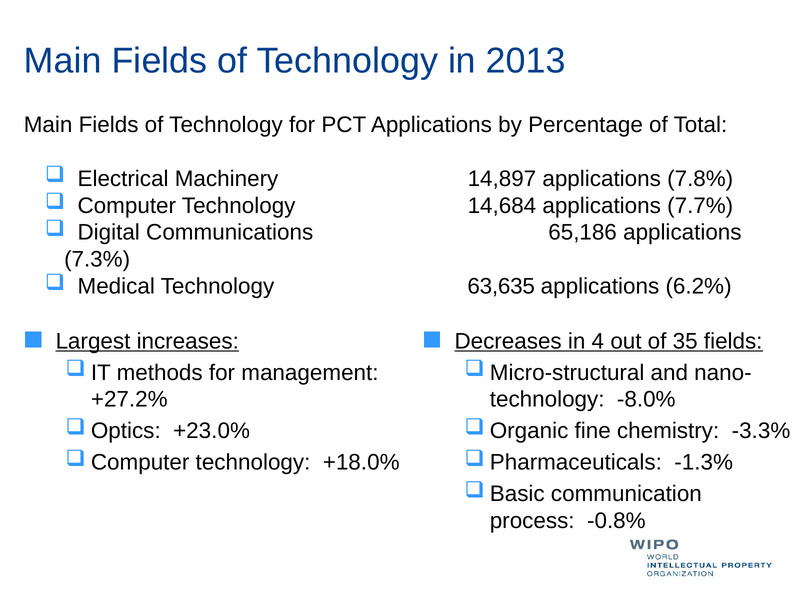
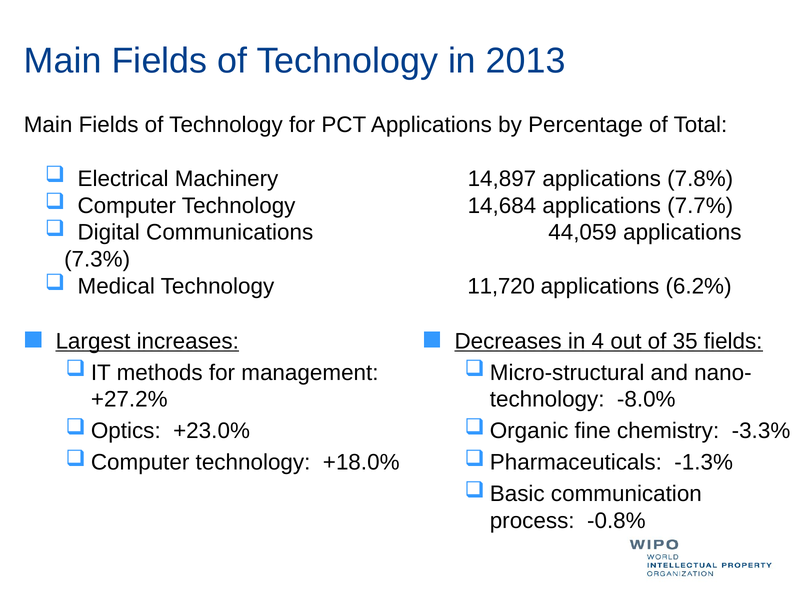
65,186: 65,186 -> 44,059 (583, 232)
63,635: 63,635 -> 11,720 (501, 286)
